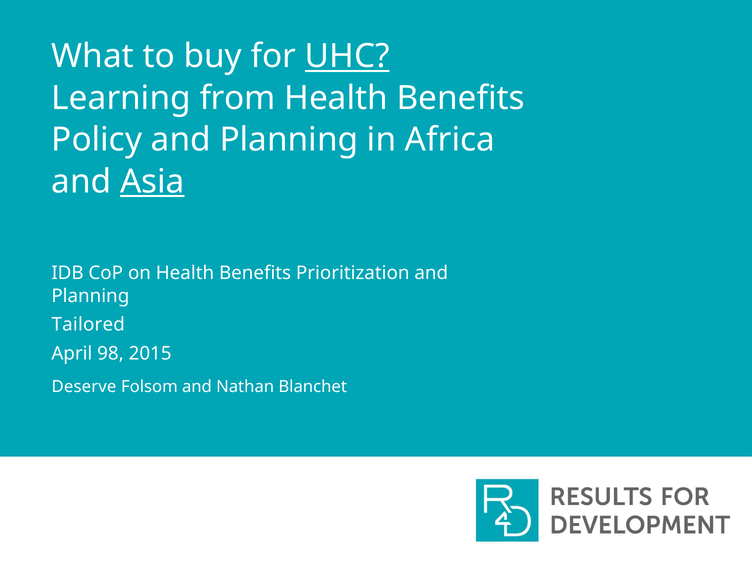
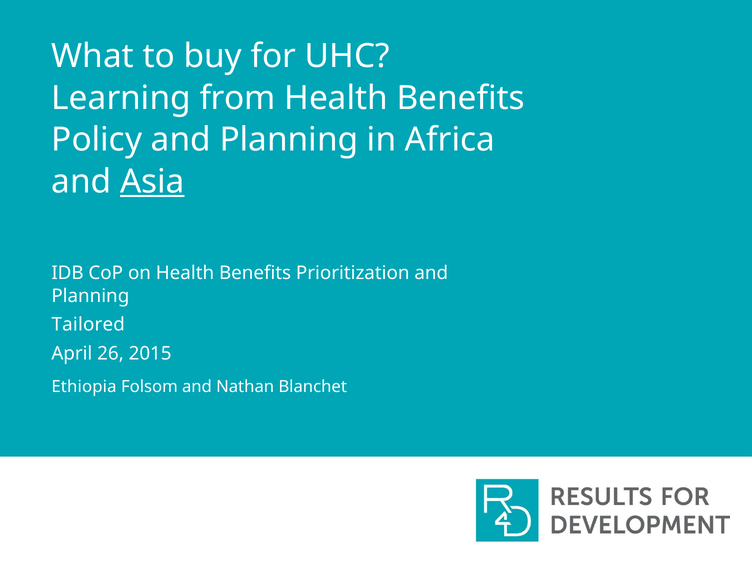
UHC underline: present -> none (347, 56)
98: 98 -> 26 (111, 354)
Deserve: Deserve -> Ethiopia (84, 387)
